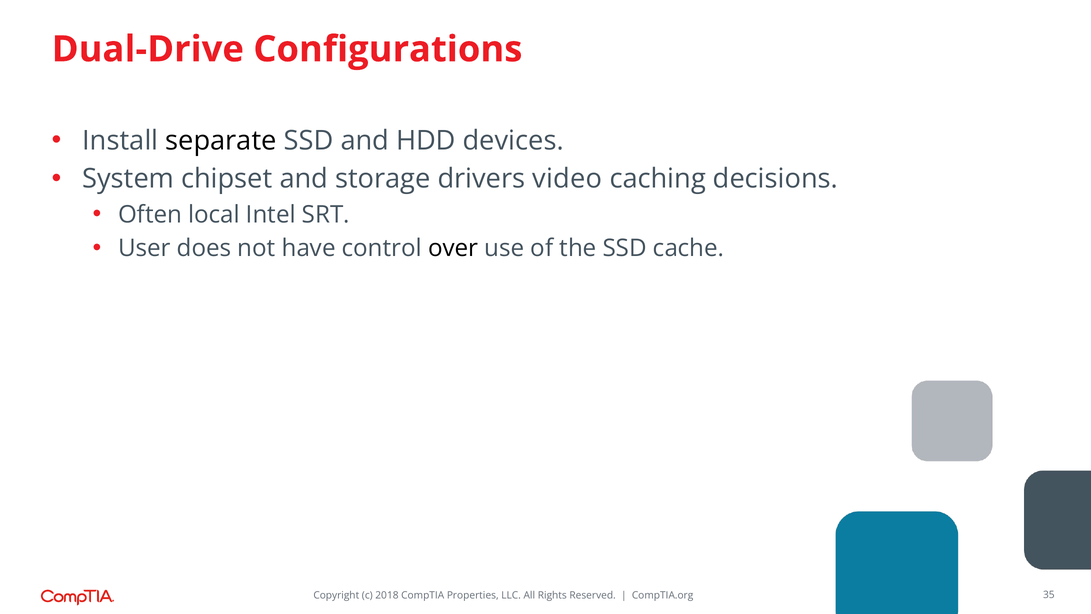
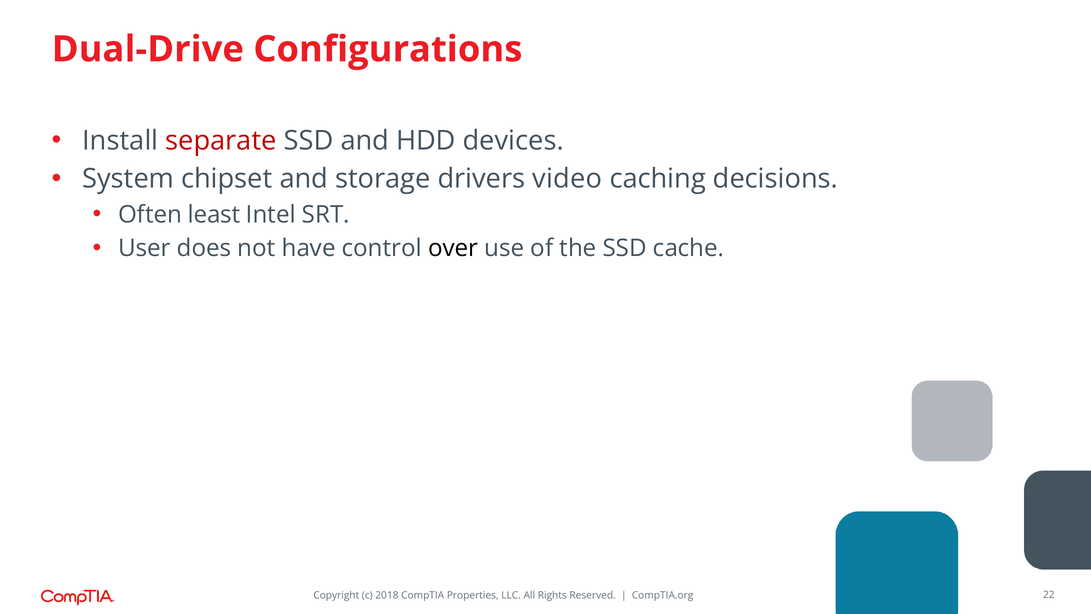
separate colour: black -> red (221, 141)
local: local -> least (214, 214)
35: 35 -> 22 (1049, 594)
